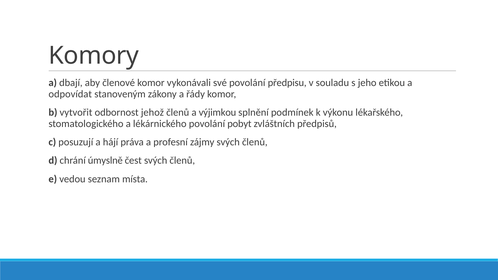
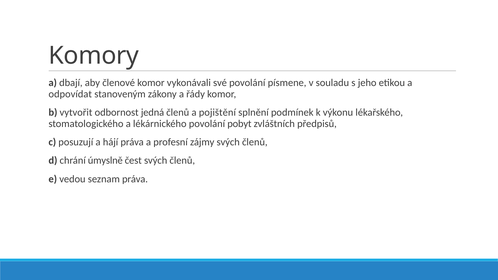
předpisu: předpisu -> písmene (287, 83)
jehož: jehož -> jedná (153, 112)
výjimkou: výjimkou -> pojištění (217, 112)
seznam místa: místa -> práva (135, 179)
